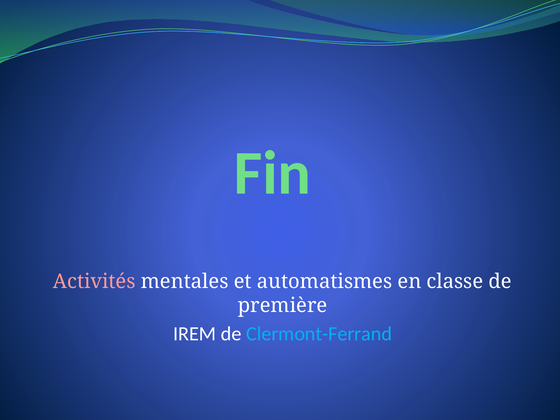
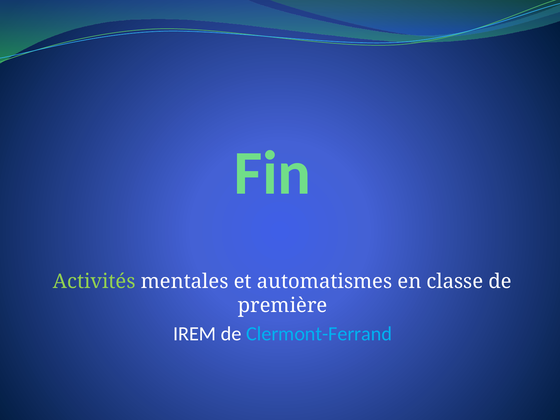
Activités colour: pink -> light green (94, 281)
